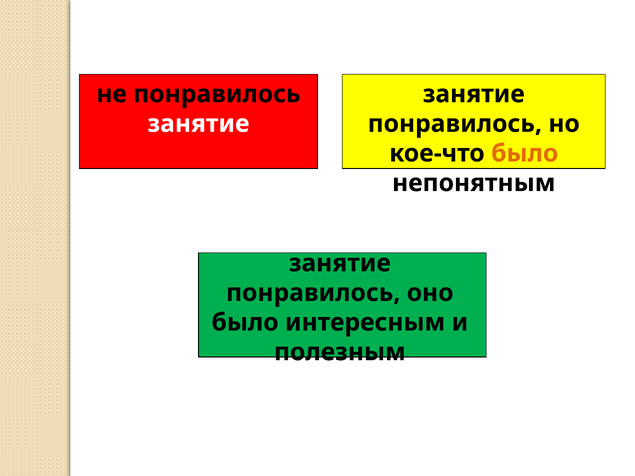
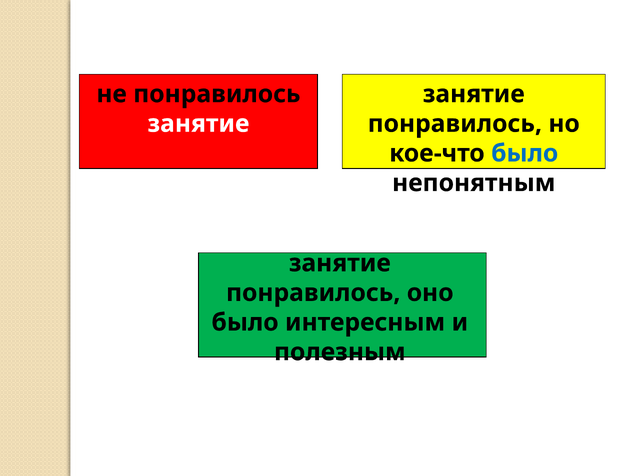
было colour: orange -> blue (525, 153)
